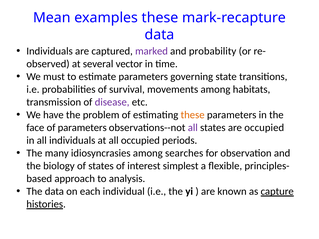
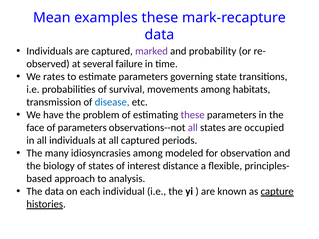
vector: vector -> failure (129, 64)
must: must -> rates (54, 77)
disease colour: purple -> blue (112, 102)
these colour: orange -> purple (193, 115)
all occupied: occupied -> captured (140, 141)
searches: searches -> modeled (184, 153)
simplest: simplest -> distance (181, 166)
